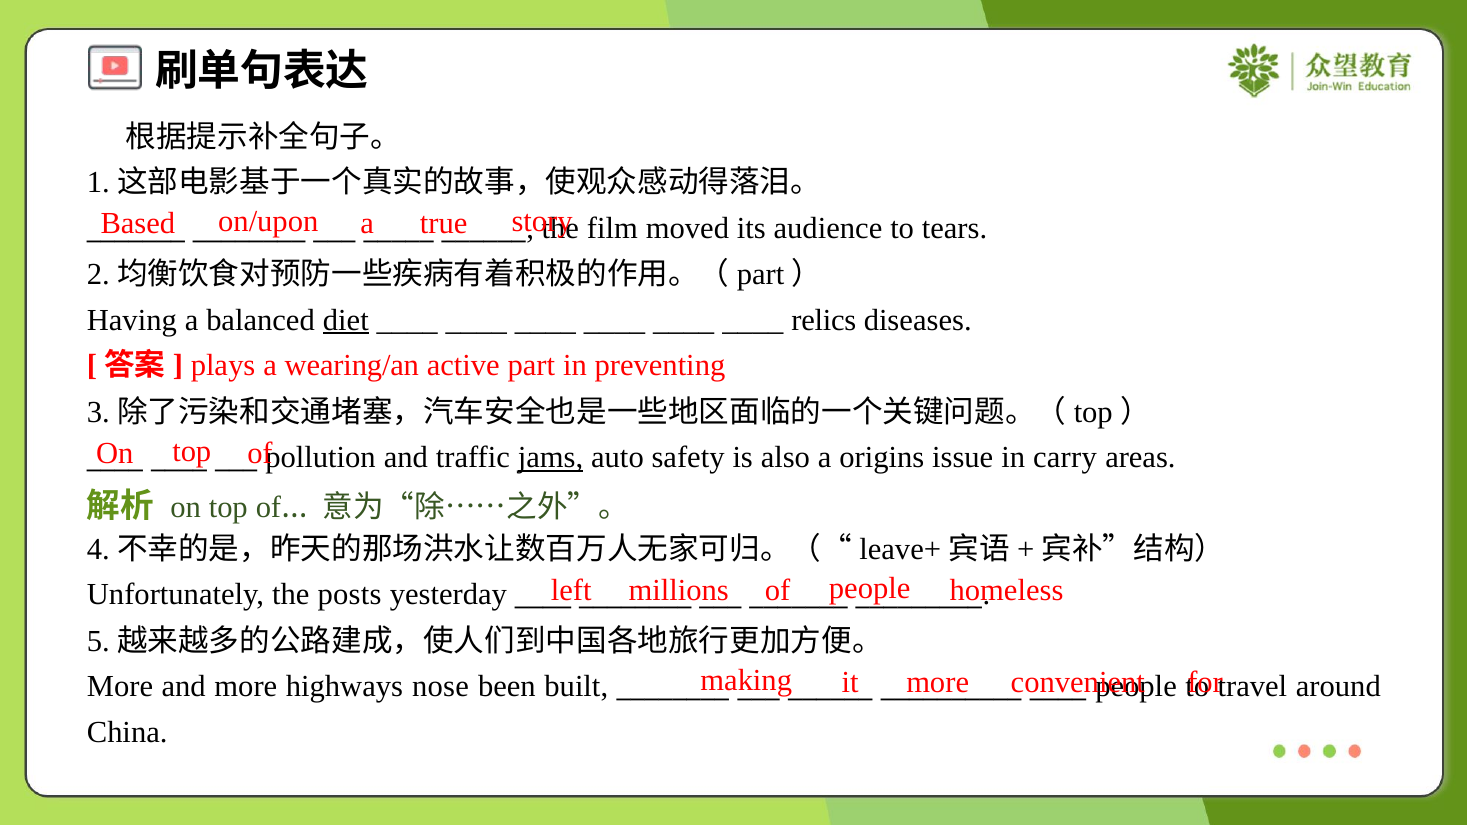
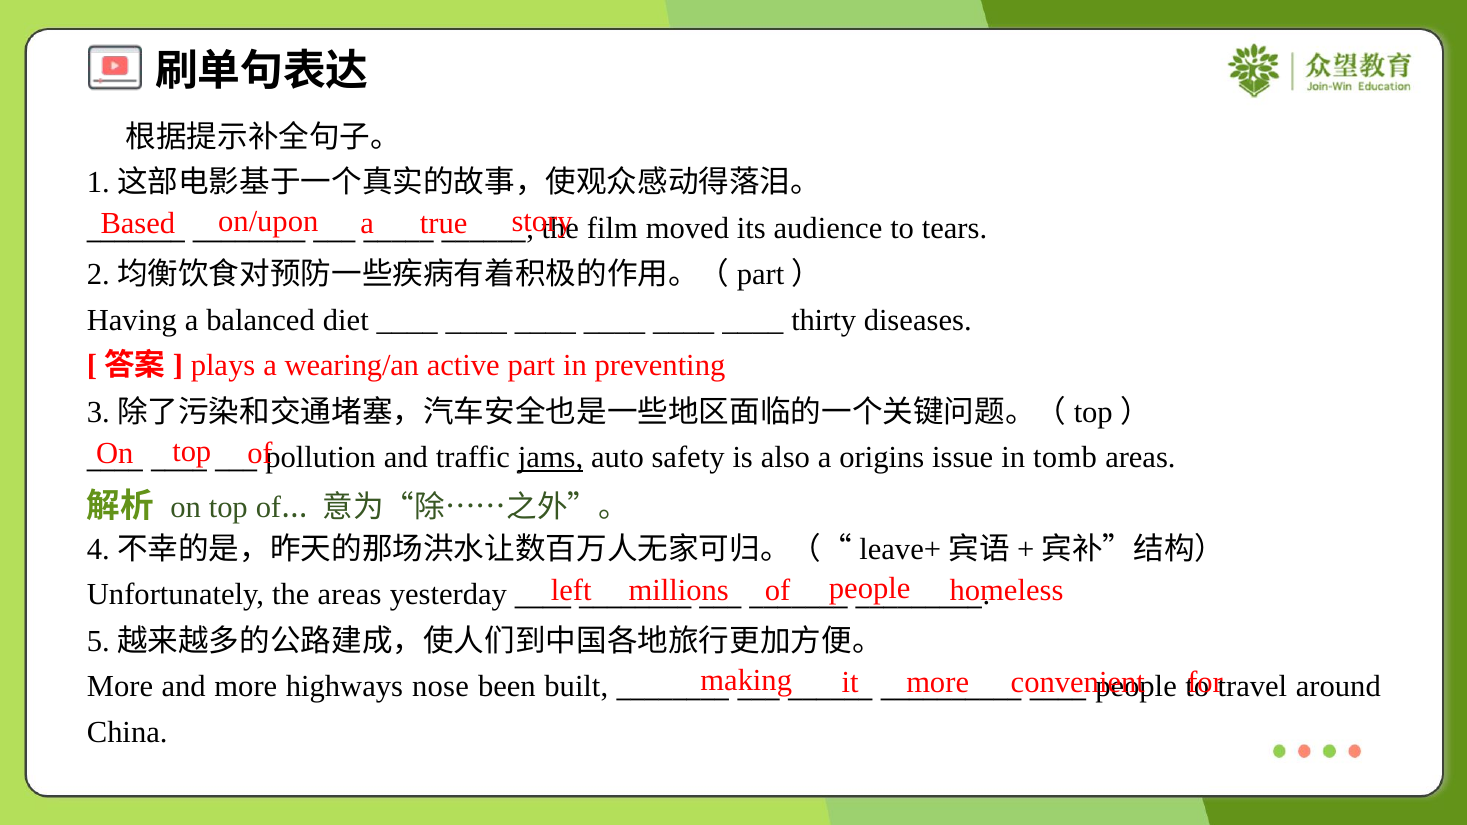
diet underline: present -> none (346, 320)
relics: relics -> thirty (824, 320)
carry: carry -> tomb (1065, 458)
the posts: posts -> areas (350, 595)
